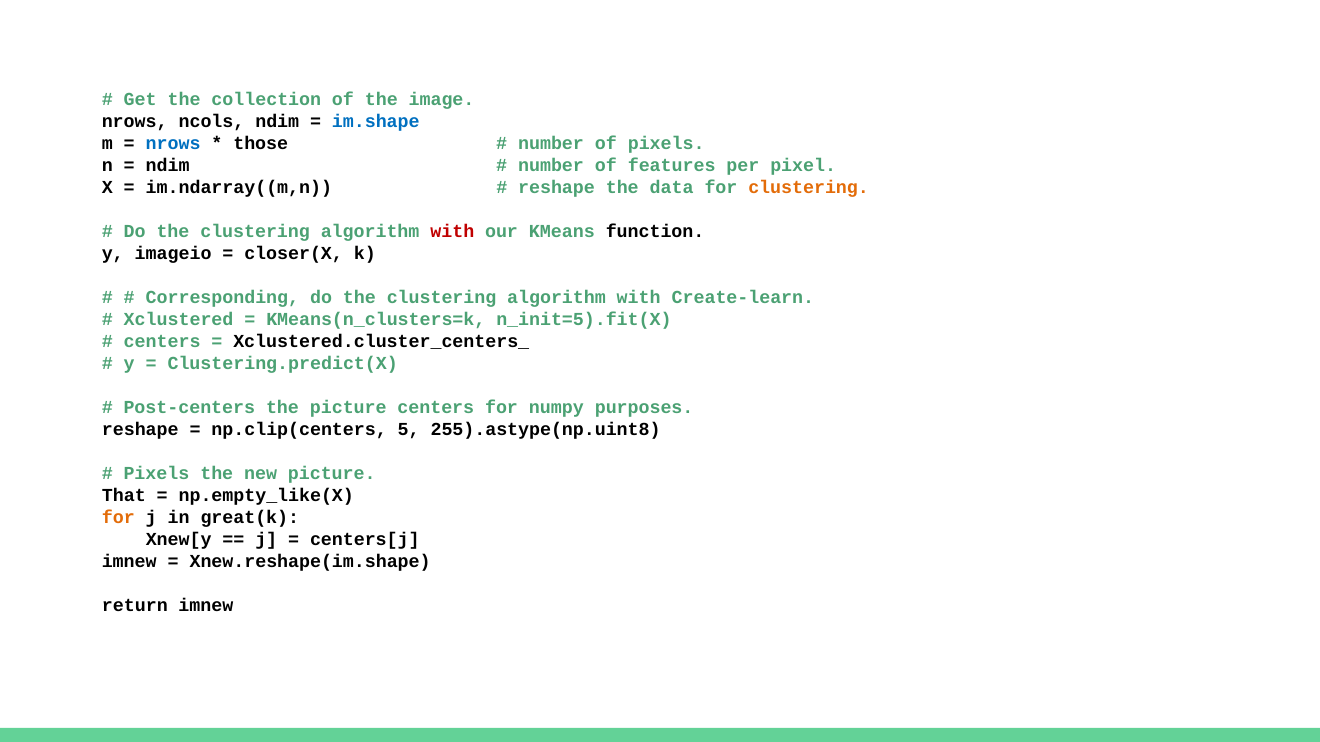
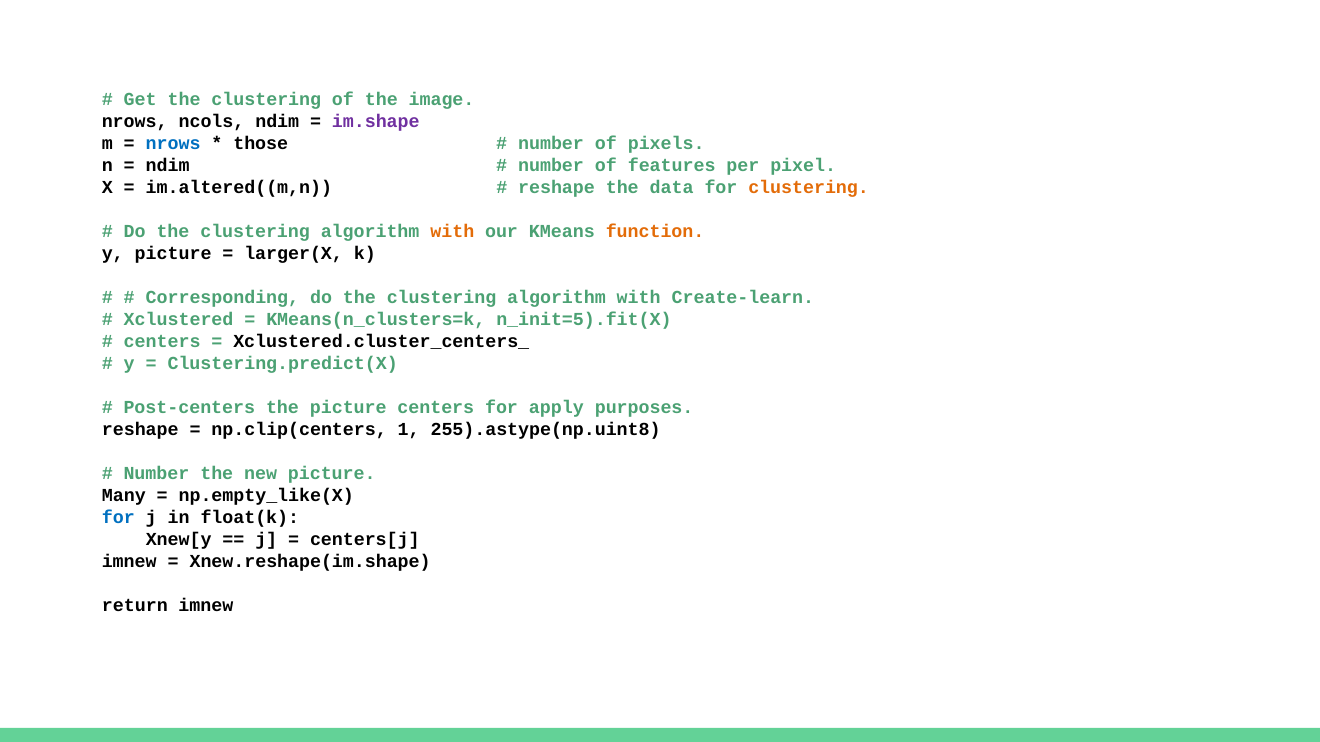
Get the collection: collection -> clustering (266, 99)
im.shape colour: blue -> purple (376, 121)
im.ndarray((m,n: im.ndarray((m,n -> im.altered((m,n (239, 187)
with colour: red -> orange (452, 231)
function colour: black -> orange (655, 231)
y imageio: imageio -> picture (173, 253)
closer(X: closer(X -> larger(X (294, 253)
numpy: numpy -> apply (556, 408)
5: 5 -> 1 (409, 430)
Pixels: Pixels -> Number (156, 474)
That: That -> Many (124, 496)
for colour: orange -> blue (118, 518)
great(k: great(k -> float(k (250, 518)
